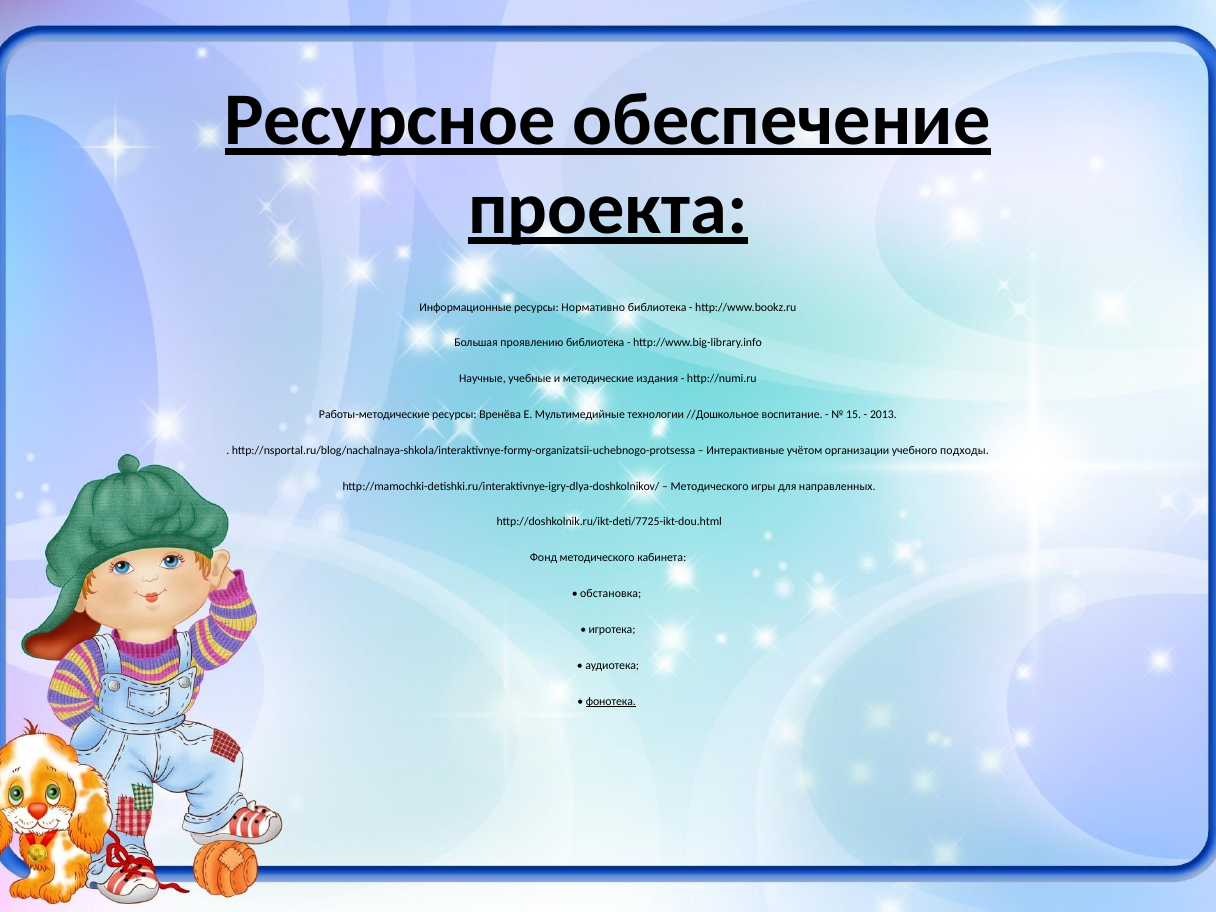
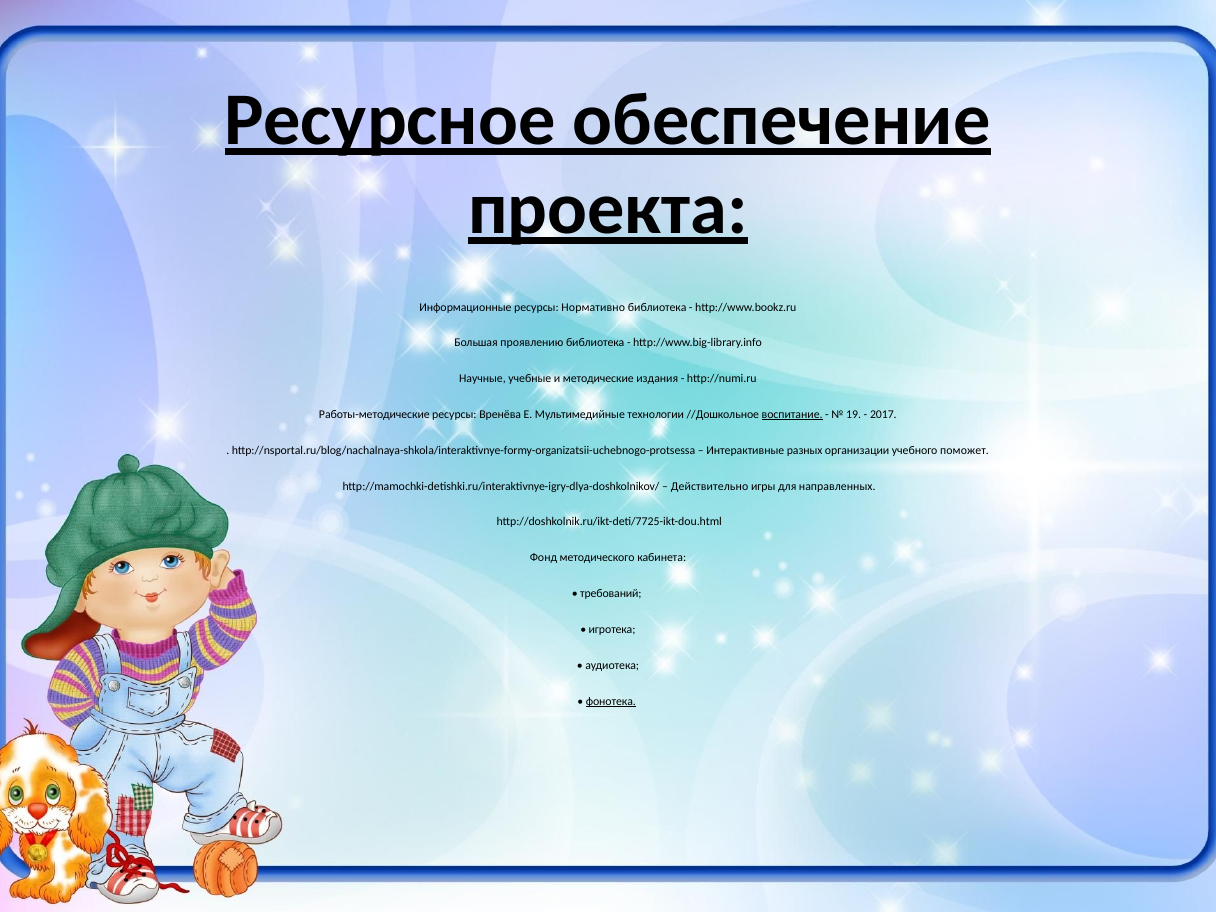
воспитание underline: none -> present (792, 415)
15: 15 -> 19 (854, 415)
2013: 2013 -> 2017 (883, 415)
учётом: учётом -> разных (805, 450)
подходы: подходы -> поможет (965, 450)
Методического: Методического -> Действительно (710, 486)
обстановка: обстановка -> требований (611, 594)
